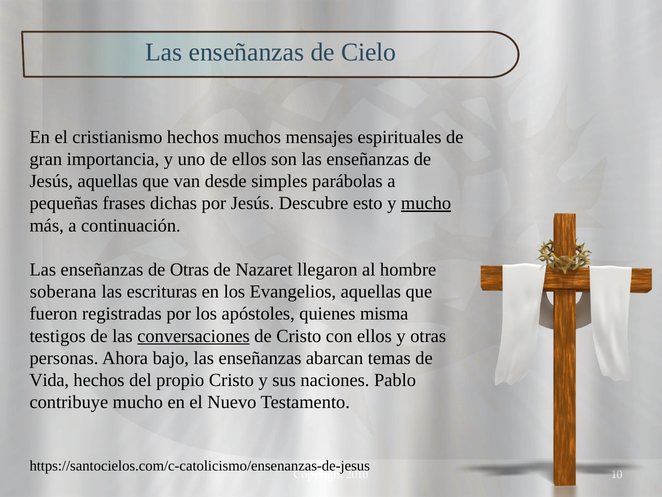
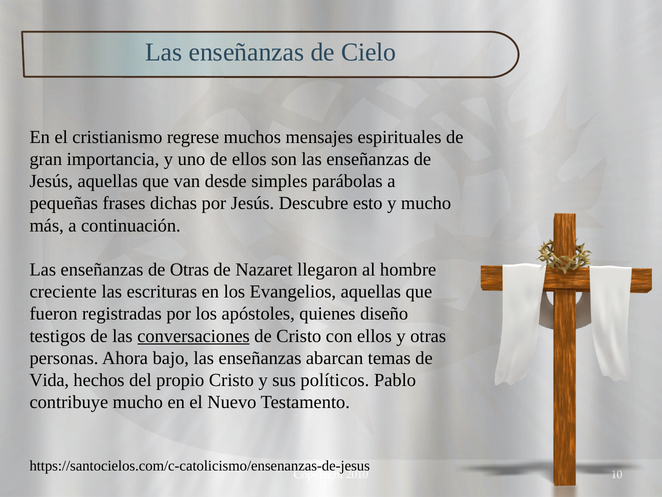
cristianismo hechos: hechos -> regrese (193, 137)
mucho underline: present -> none (426, 203)
soberana: soberana -> creciente (63, 291)
misma: misma -> diseño (384, 314)
naciones: naciones -> políticos (335, 380)
